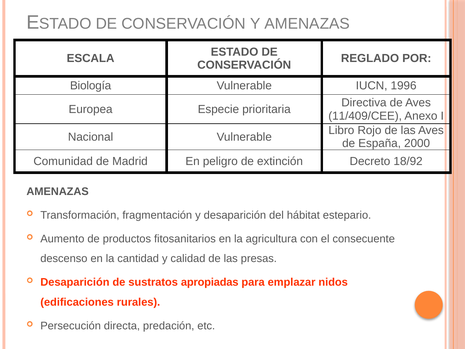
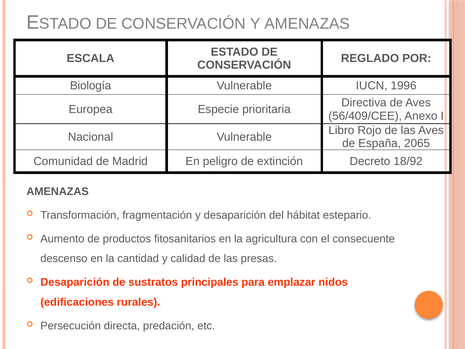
11/409/CEE: 11/409/CEE -> 56/409/CEE (365, 116)
2000: 2000 -> 2065 (417, 143)
apropiadas: apropiadas -> principales (210, 282)
